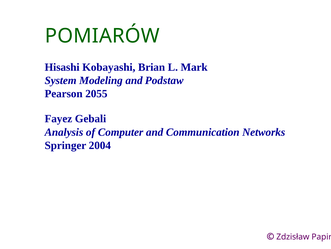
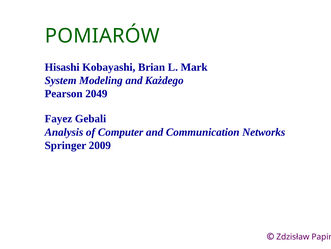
Podstaw: Podstaw -> Każdego (164, 80)
2055: 2055 -> 2049 (96, 93)
2004: 2004 -> 2009 (100, 145)
